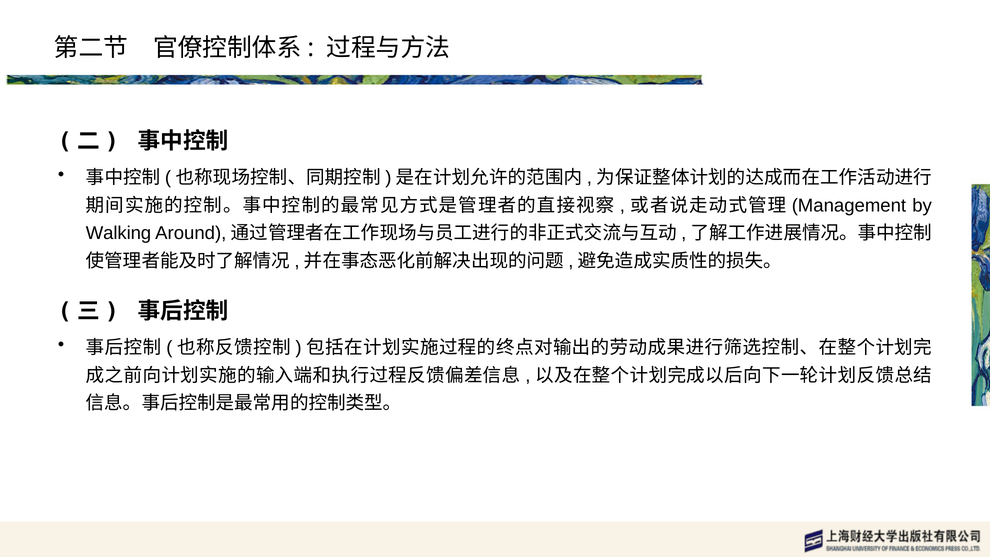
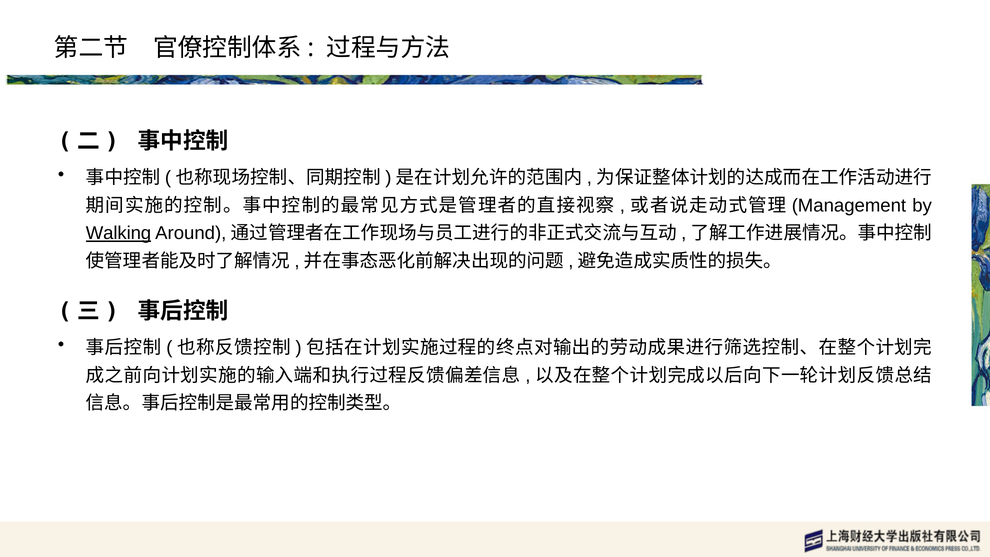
Walking underline: none -> present (119, 233)
